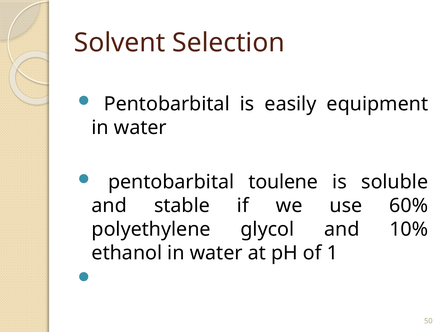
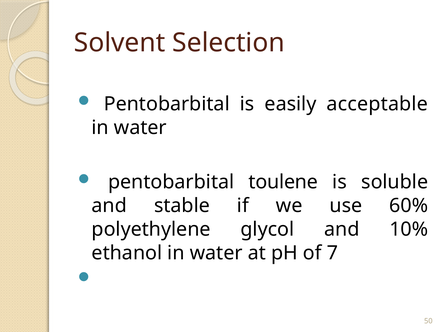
equipment: equipment -> acceptable (377, 104)
1: 1 -> 7 (332, 253)
